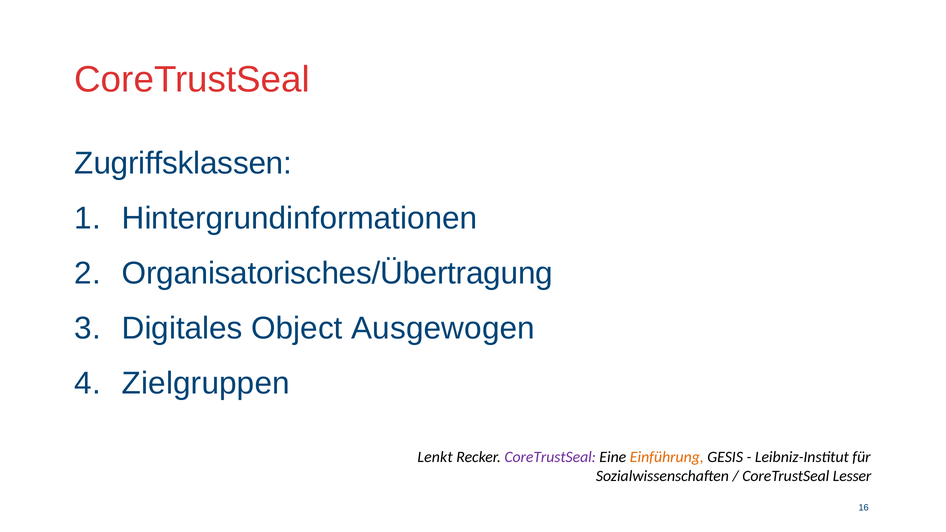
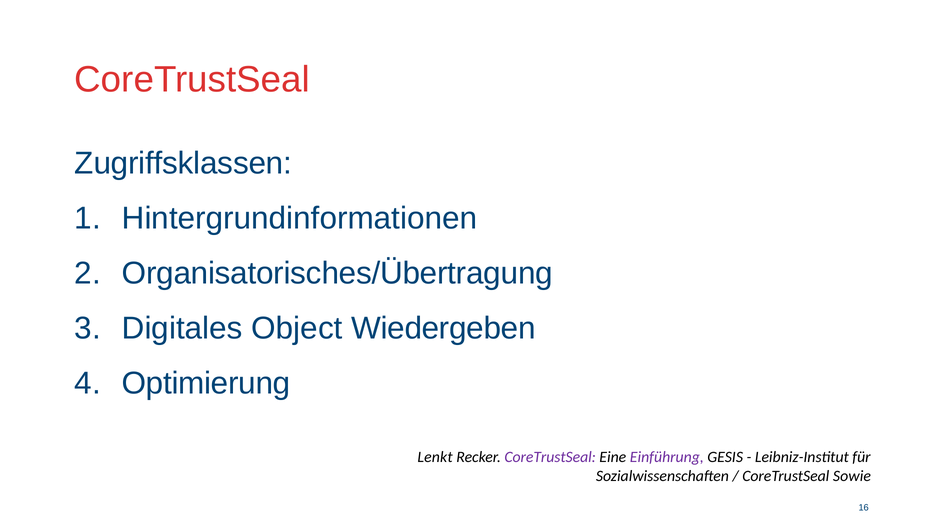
Ausgewogen: Ausgewogen -> Wiedergeben (443, 328)
Zielgruppen: Zielgruppen -> Optimierung (206, 384)
Einführung colour: orange -> purple (667, 457)
Lesser: Lesser -> Sowie (852, 476)
